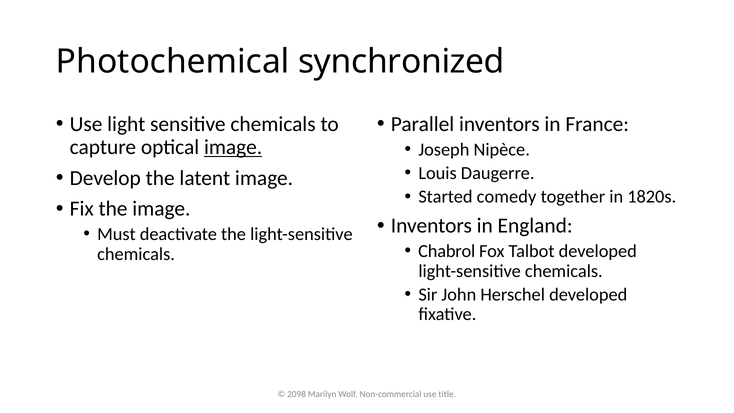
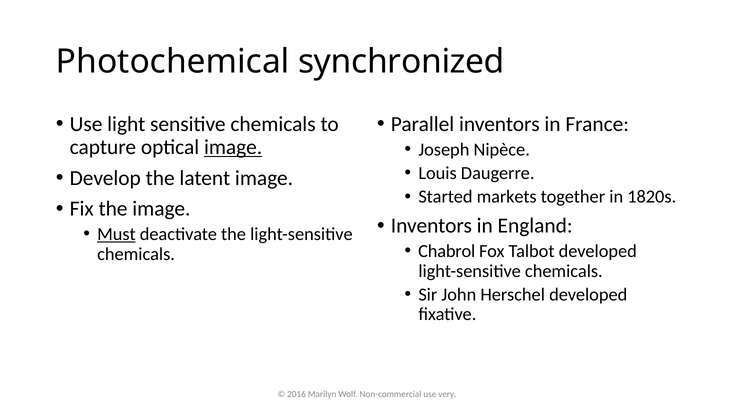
comedy: comedy -> markets (507, 197)
Must underline: none -> present (116, 234)
2098: 2098 -> 2016 (297, 394)
title: title -> very (447, 394)
